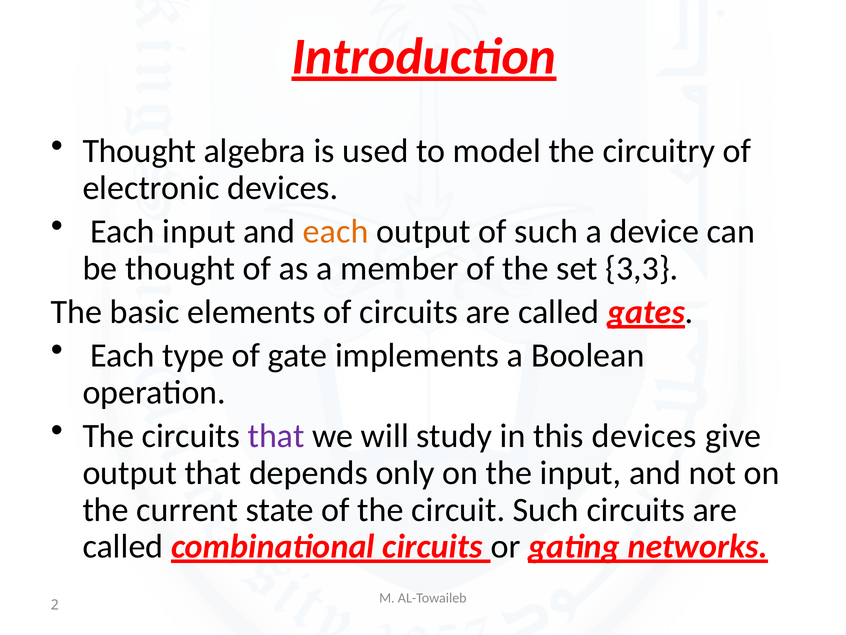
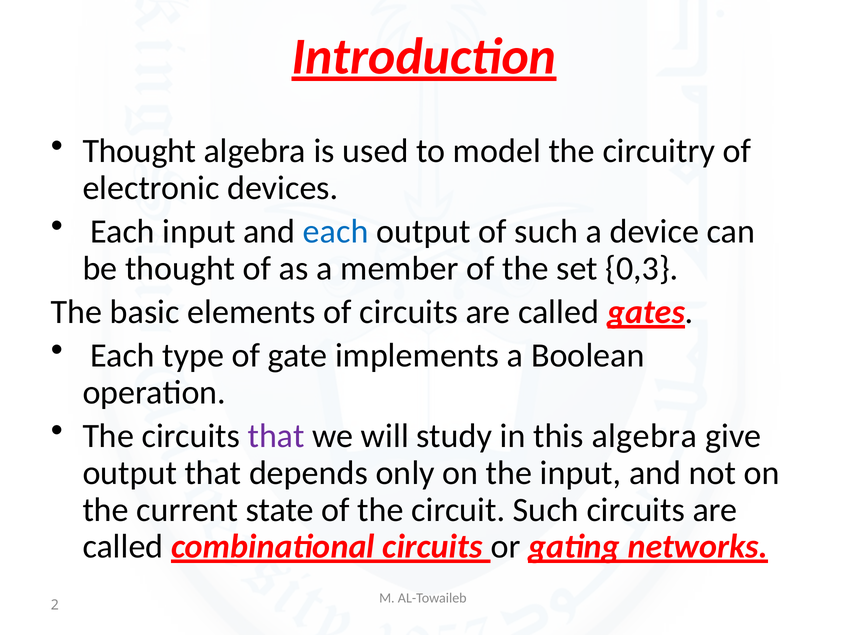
each colour: orange -> blue (336, 231)
3,3: 3,3 -> 0,3 (642, 268)
this devices: devices -> algebra (644, 436)
